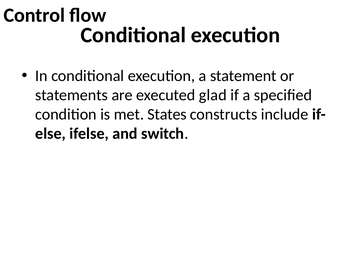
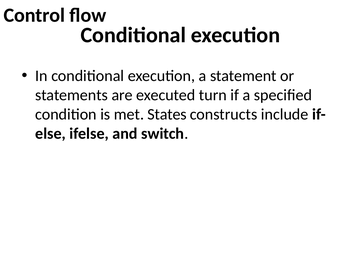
glad: glad -> turn (213, 95)
